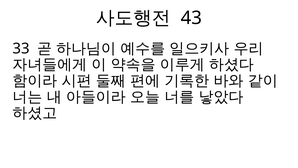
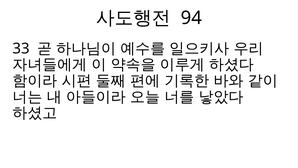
43: 43 -> 94 (191, 18)
